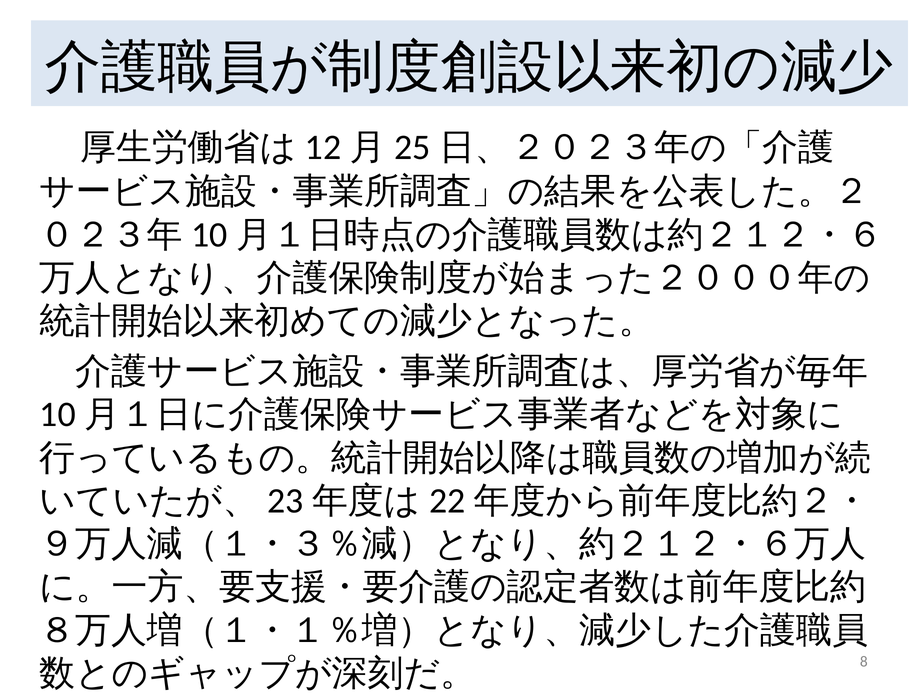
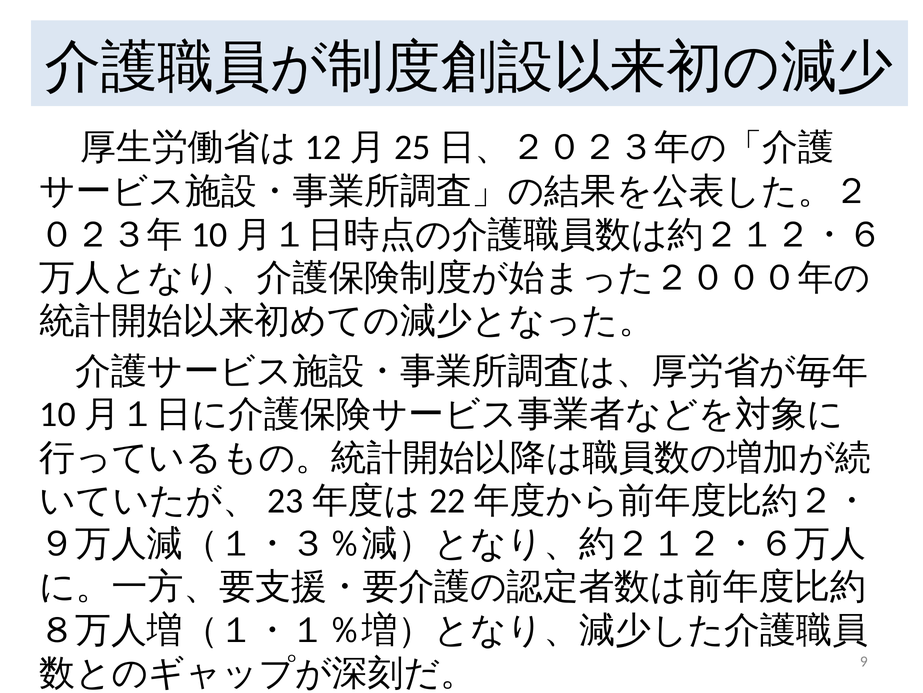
8: 8 -> 9 (864, 661)
